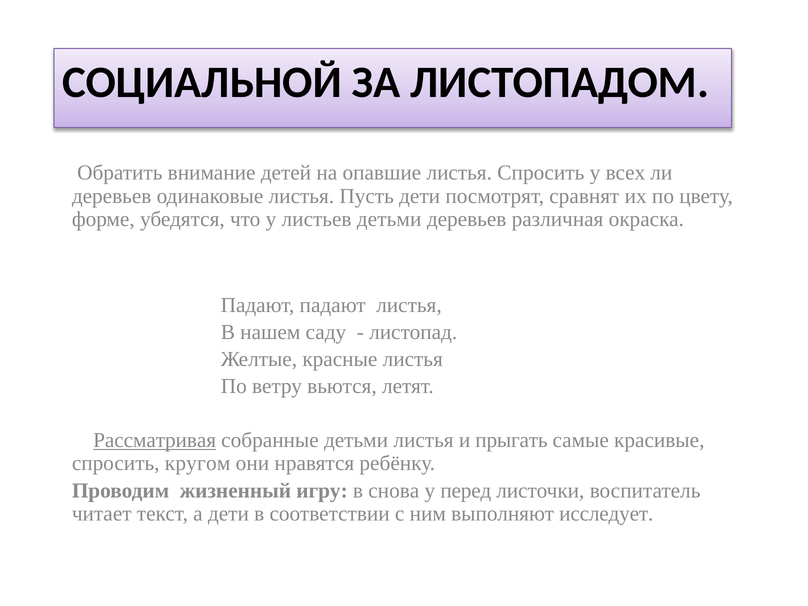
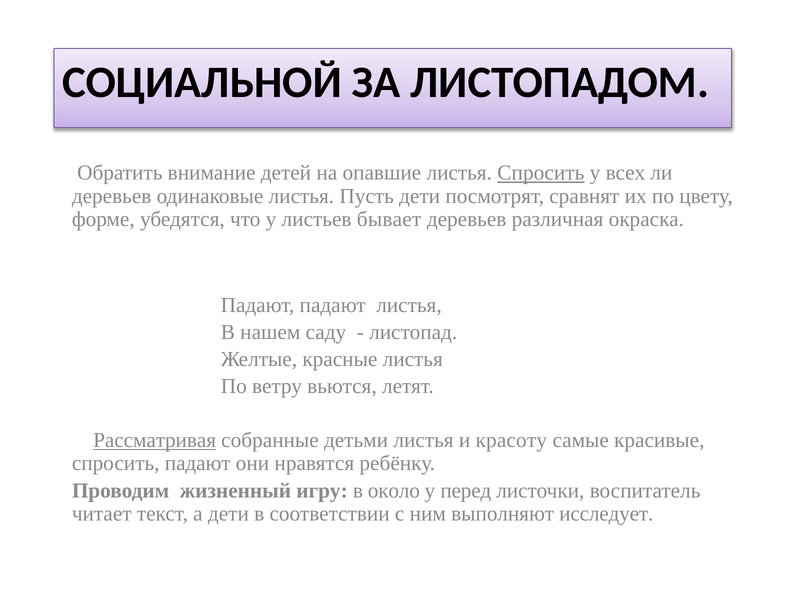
Спросить underline: none -> present (541, 173)
листьев детьми: детьми -> бывает (389, 219)
прыгать: прыгать -> красоту (511, 440)
спросить кругом: кругом -> падают (198, 463)
снова: снова -> около (394, 490)
